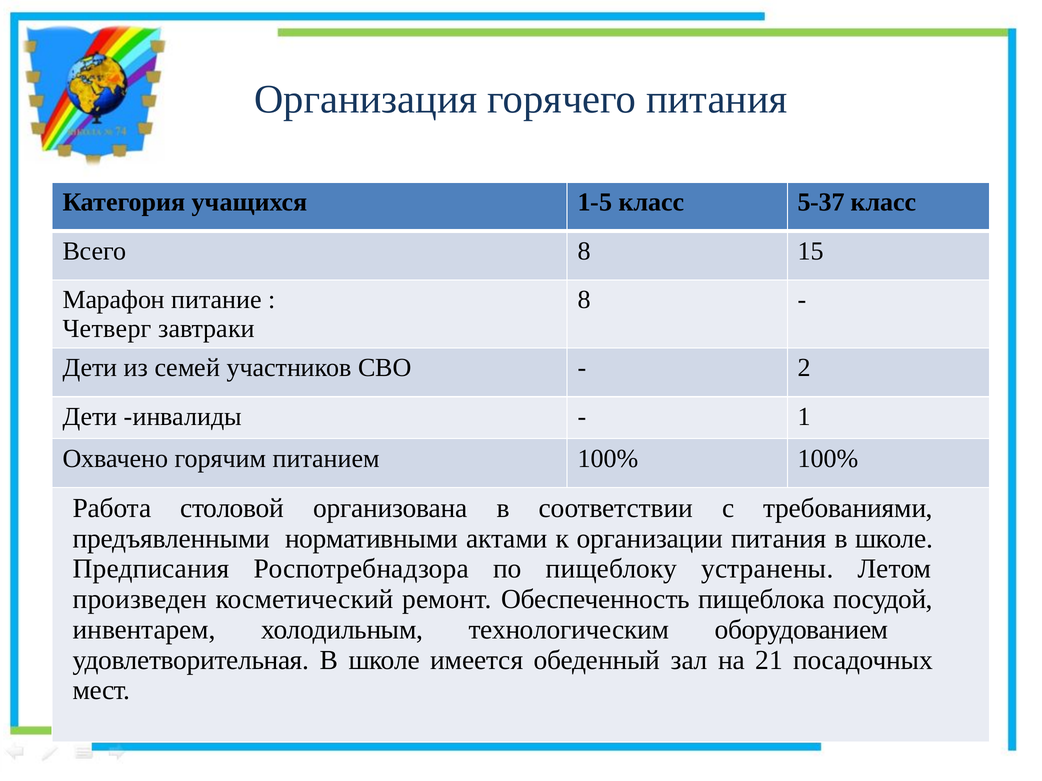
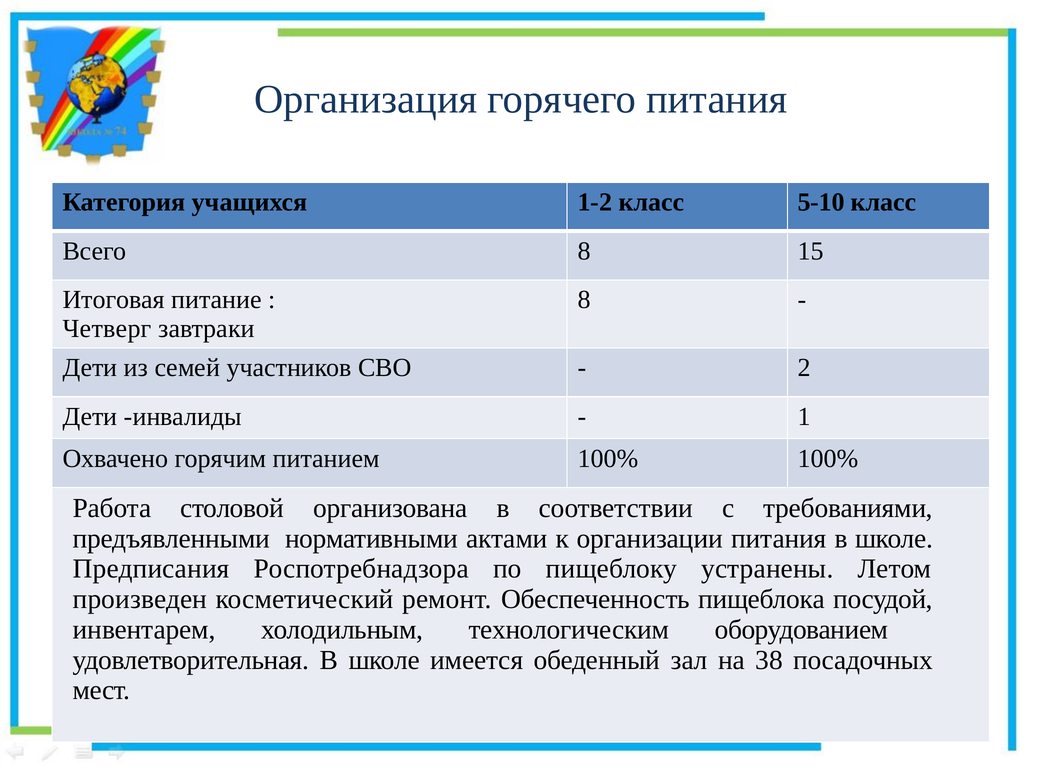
1-5: 1-5 -> 1-2 (595, 202)
5-37: 5-37 -> 5-10 (821, 202)
Марафон: Марафон -> Итоговая (114, 300)
21: 21 -> 38 (769, 660)
